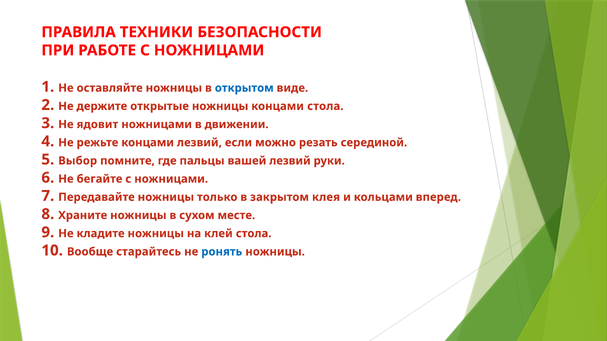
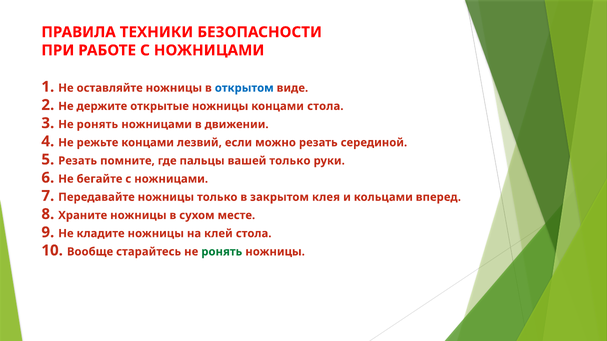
3 Не ядовит: ядовит -> ронять (97, 125)
5 Выбор: Выбор -> Резать (78, 161)
вашей лезвий: лезвий -> только (290, 161)
ронять colour: blue -> green (222, 252)
